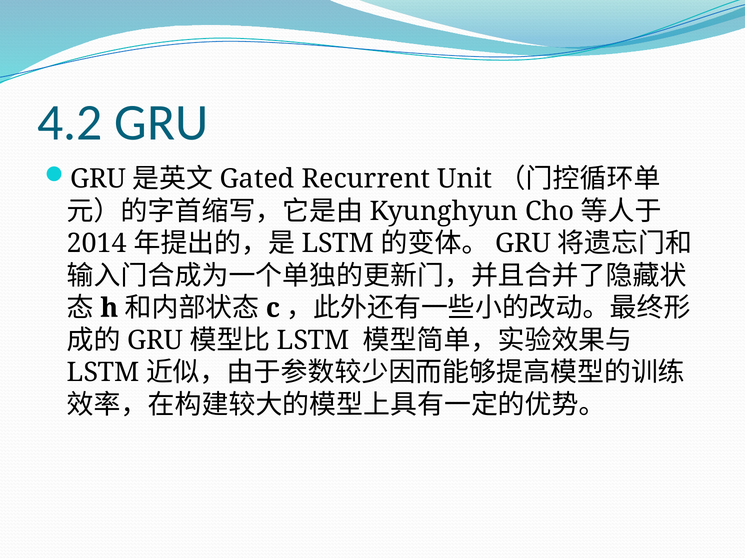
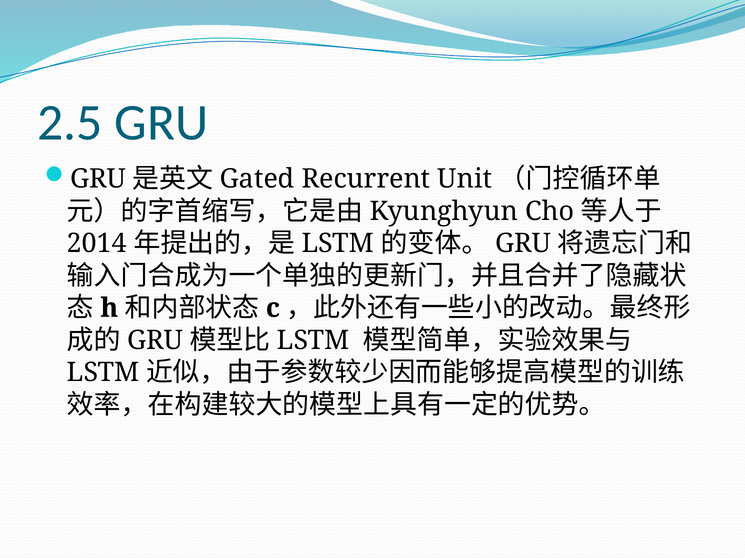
4.2: 4.2 -> 2.5 (70, 123)
